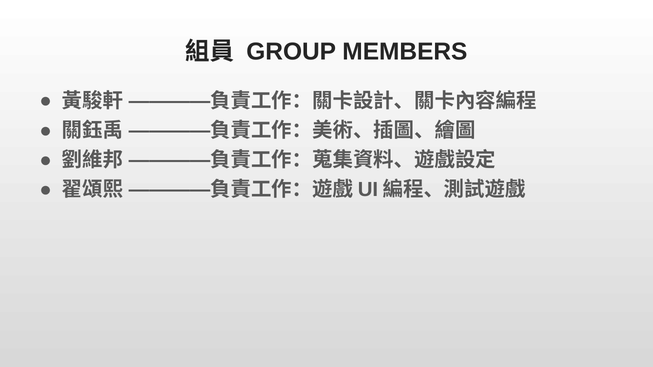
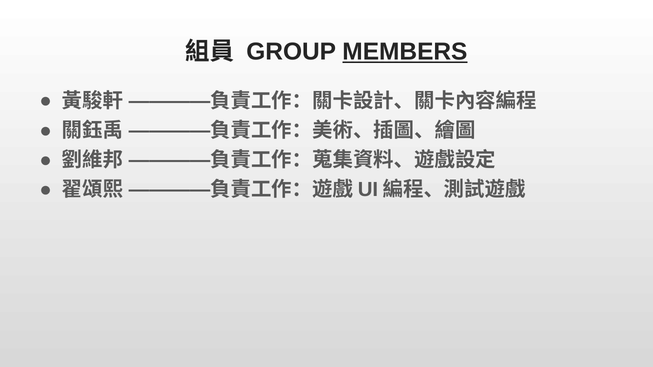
MEMBERS underline: none -> present (405, 52)
